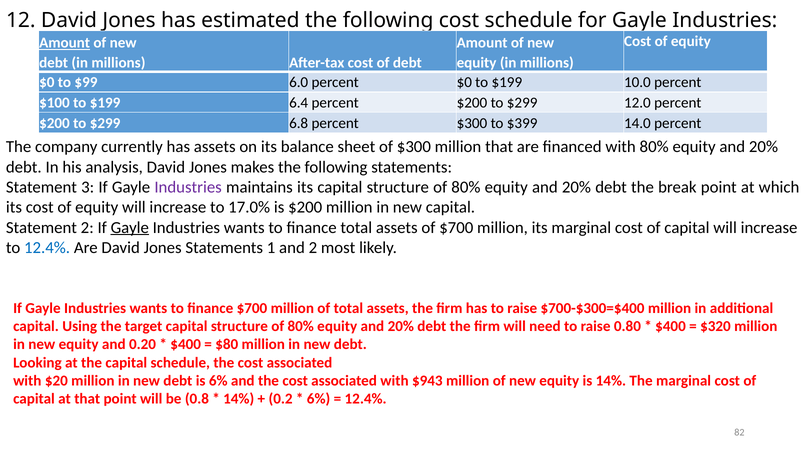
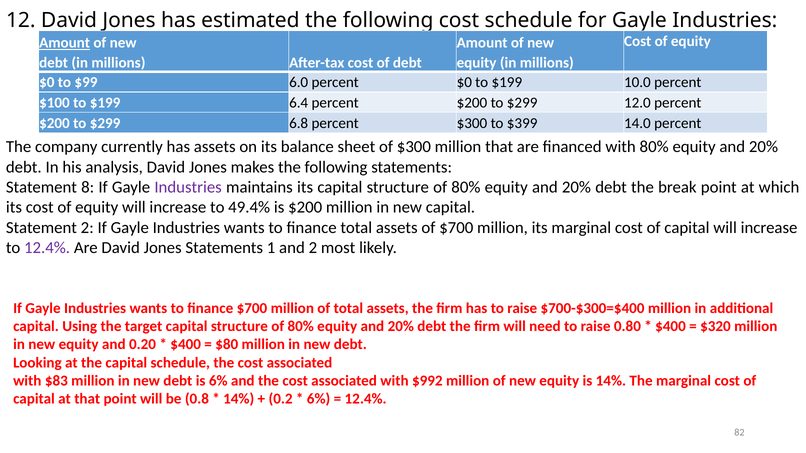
3: 3 -> 8 (88, 187)
17.0%: 17.0% -> 49.4% (249, 208)
Gayle underline: present -> none (130, 228)
12.4% colour: blue -> purple (47, 248)
$20: $20 -> $83 (56, 381)
$943: $943 -> $992 (427, 381)
